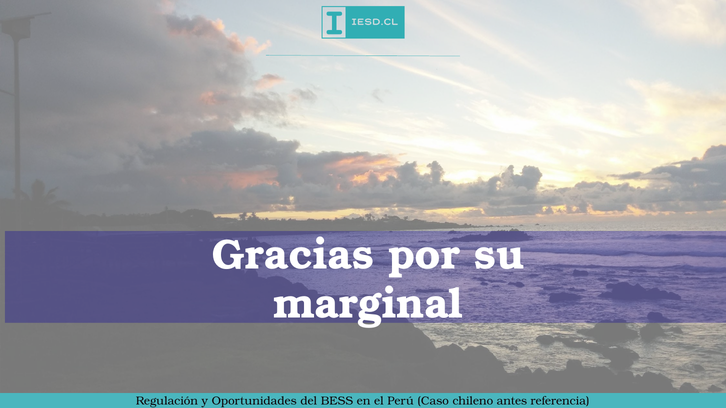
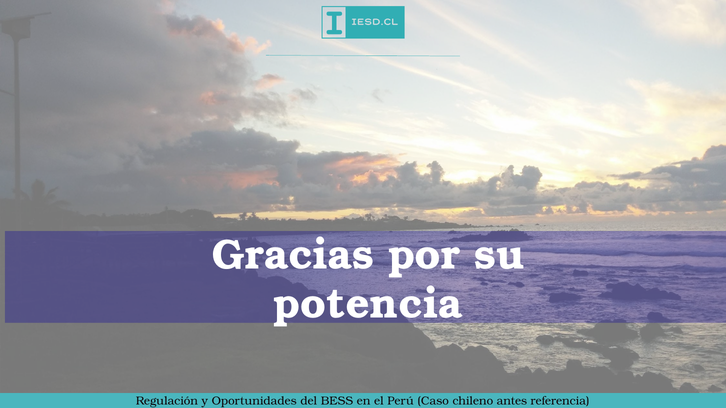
marginal: marginal -> potencia (368, 304)
